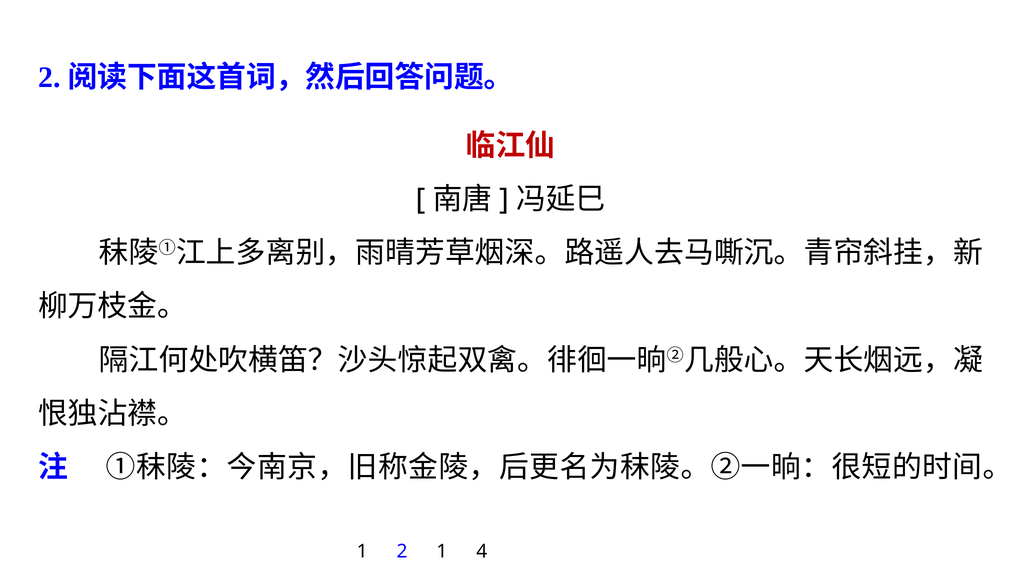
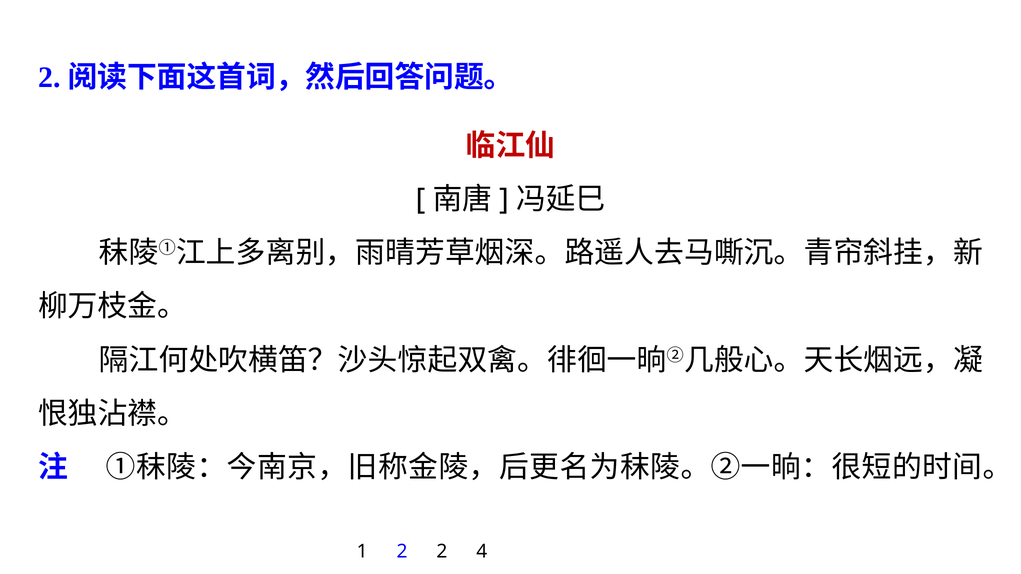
2 1: 1 -> 2 (442, 552)
